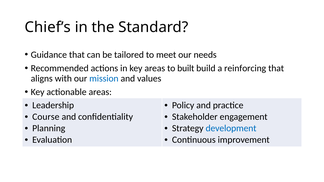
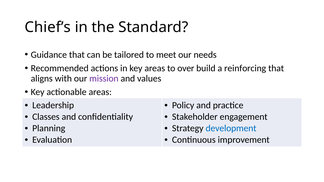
built: built -> over (186, 68)
mission colour: blue -> purple (104, 79)
Course: Course -> Classes (46, 117)
